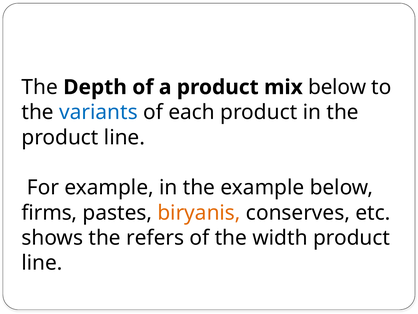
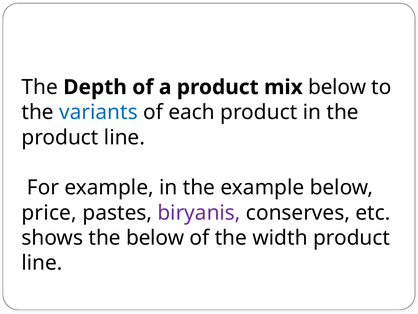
firms: firms -> price (49, 213)
biryanis colour: orange -> purple (199, 213)
the refers: refers -> below (155, 238)
